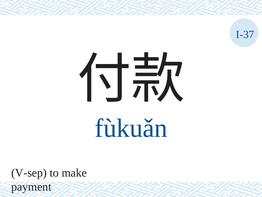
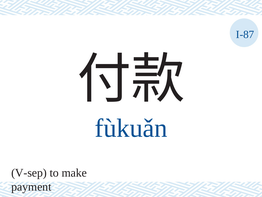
I-37: I-37 -> I-87 (245, 34)
